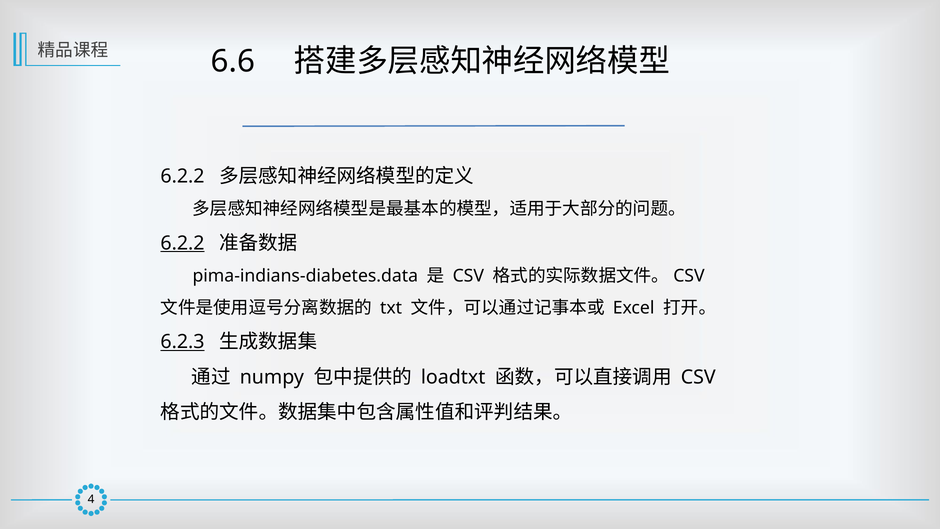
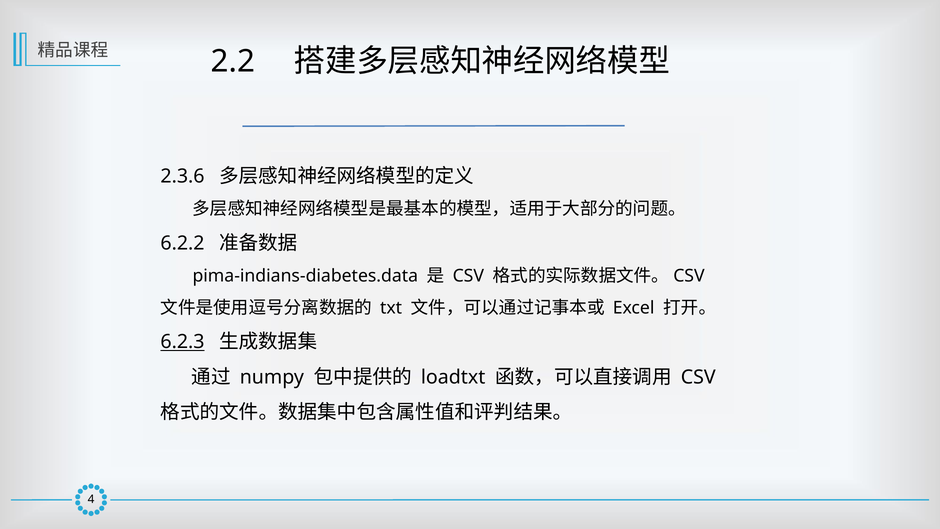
6.6: 6.6 -> 2.2 (233, 61)
6.2.2: 6.2.2 -> 2.3.6 (183, 176)
6.2.2 underline: present -> none (183, 243)
